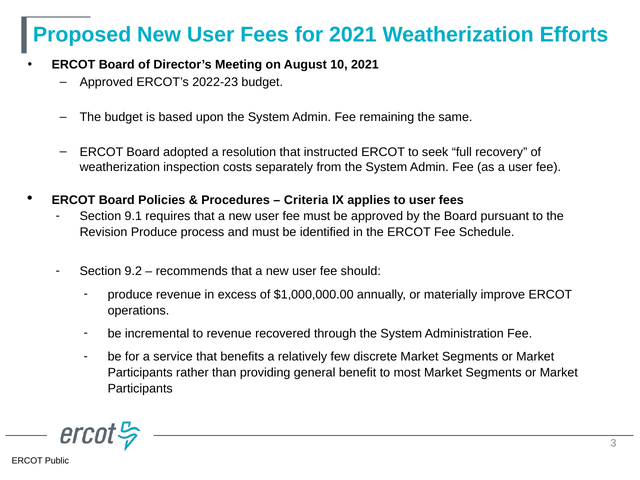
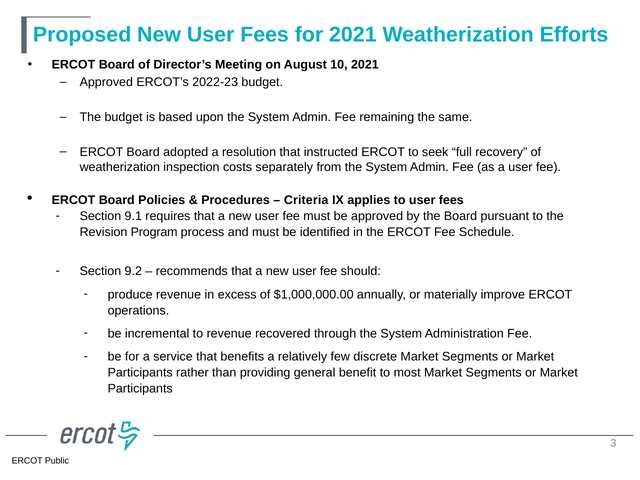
Revision Produce: Produce -> Program (154, 232)
